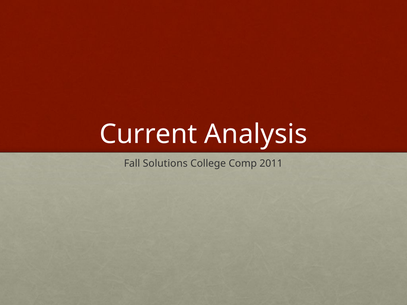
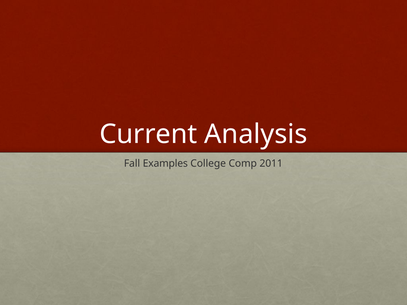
Solutions: Solutions -> Examples (165, 164)
